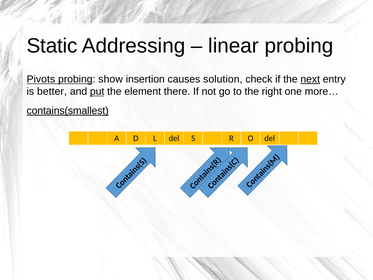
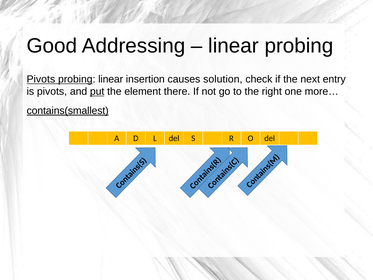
Static: Static -> Good (52, 46)
probing show: show -> linear (111, 79)
next underline: present -> none (310, 79)
is better: better -> pivots (52, 91)
